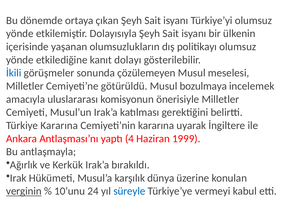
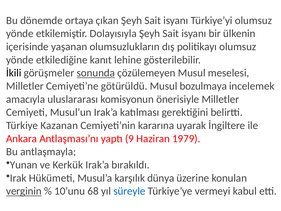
dolayı: dolayı -> lehine (128, 60)
İkili colour: blue -> black (14, 73)
sonunda underline: none -> present (96, 73)
Türkiye Kararına: Kararına -> Kazanan (59, 125)
4: 4 -> 9 (130, 138)
1999: 1999 -> 1979 (186, 138)
Ağırlık: Ağırlık -> Yunan (24, 165)
24: 24 -> 68 (93, 191)
